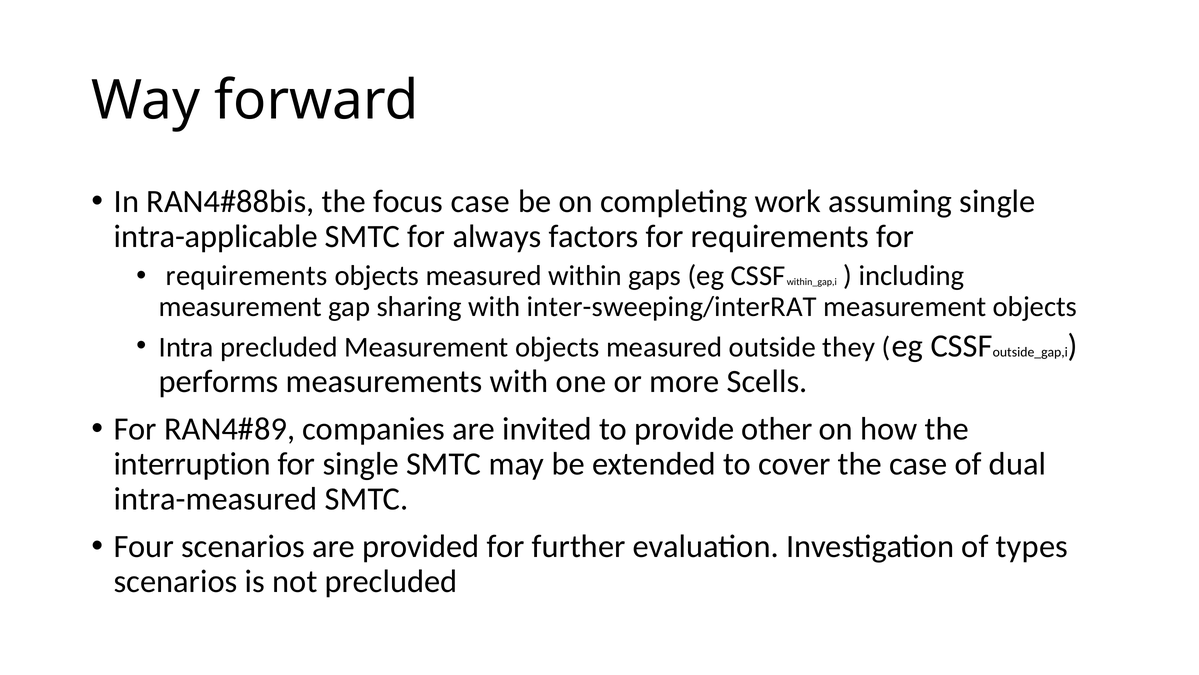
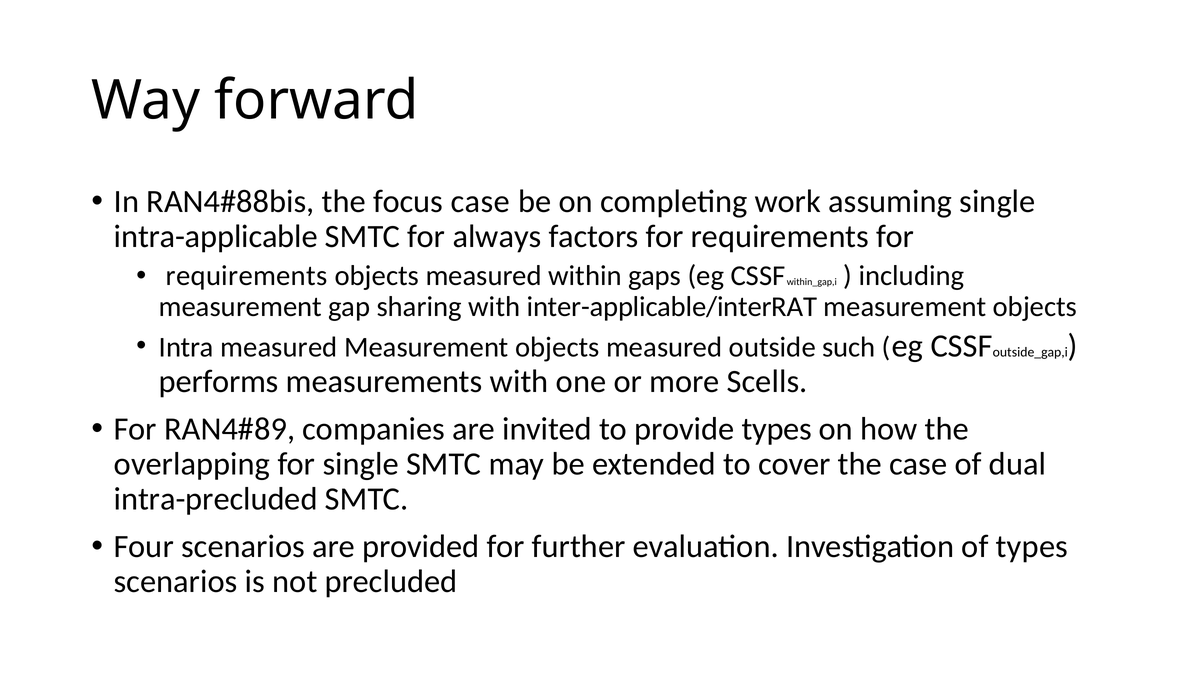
inter-sweeping/interRAT: inter-sweeping/interRAT -> inter-applicable/interRAT (672, 307)
Intra precluded: precluded -> measured (279, 347)
they: they -> such (849, 347)
provide other: other -> types (777, 429)
interruption: interruption -> overlapping (192, 464)
intra-measured: intra-measured -> intra-precluded (216, 499)
